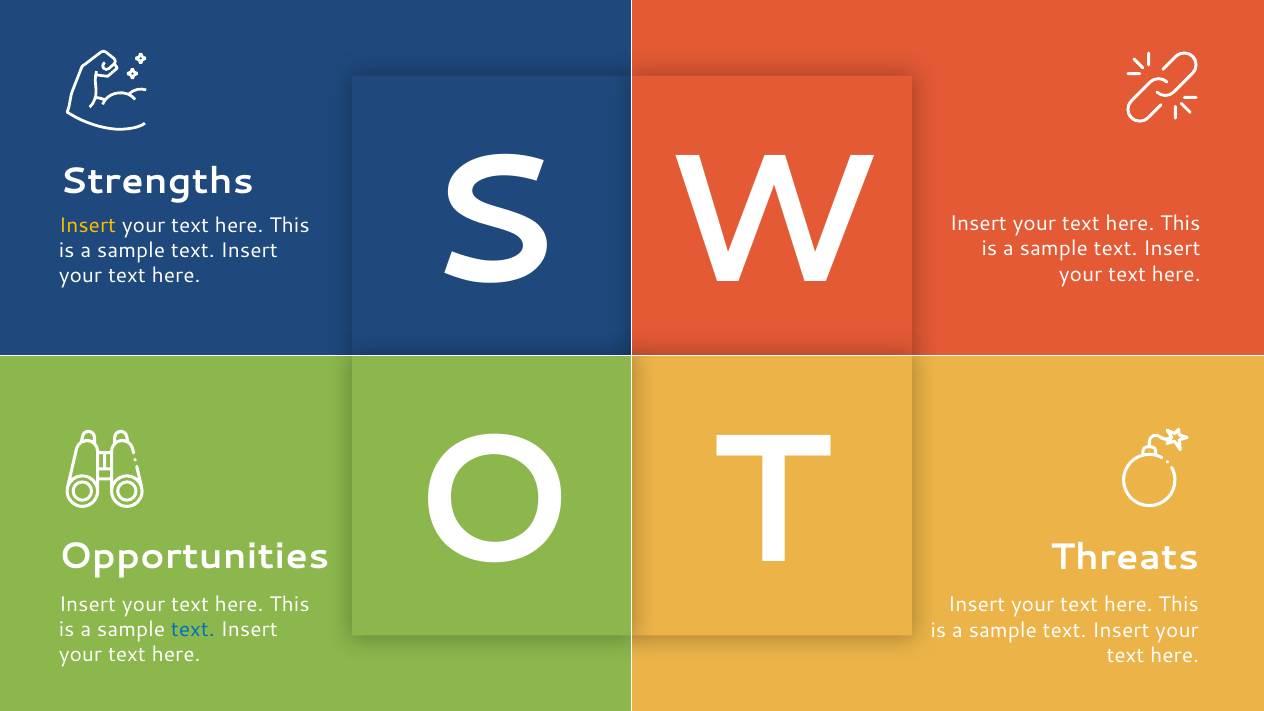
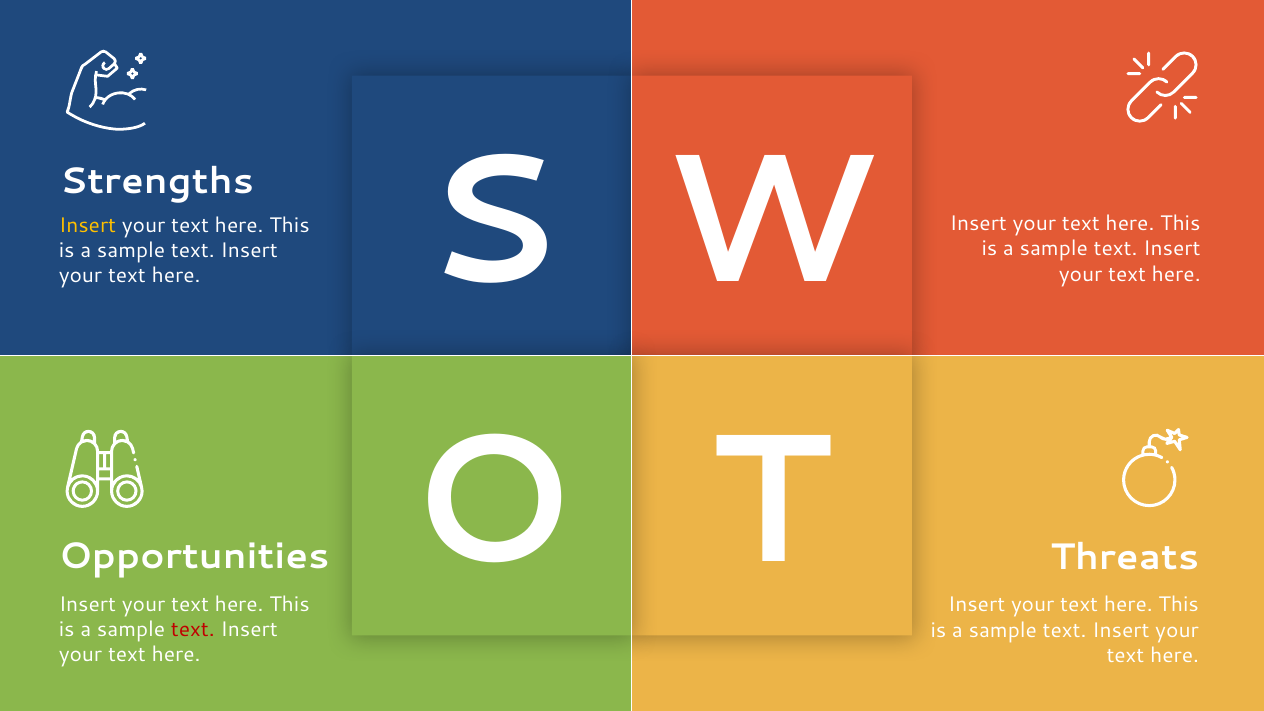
text colour: blue -> red (193, 630)
